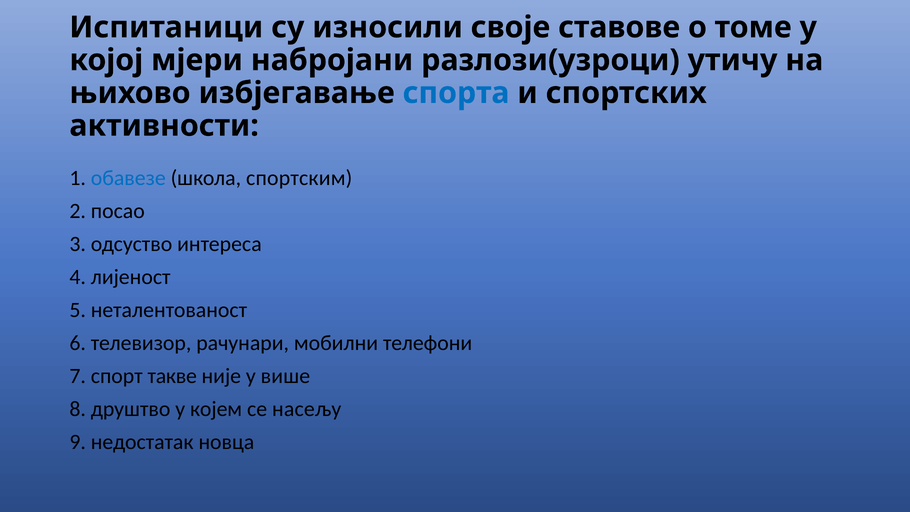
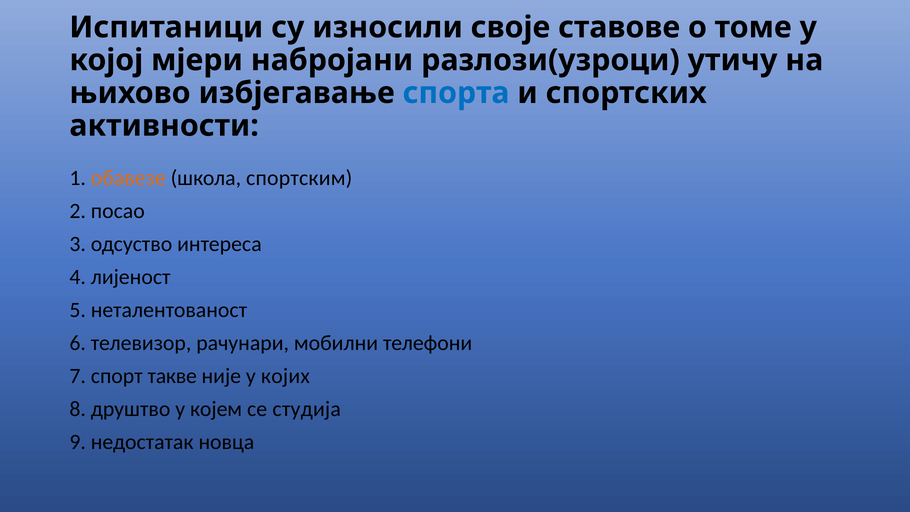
обавезе colour: blue -> orange (128, 178)
више: више -> којих (285, 376)
насељу: насељу -> студија (307, 409)
